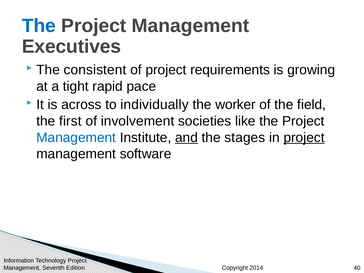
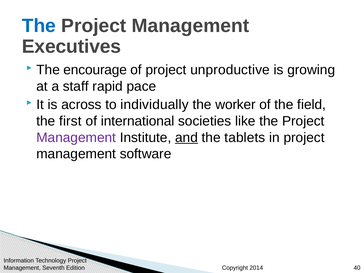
consistent: consistent -> encourage (95, 70)
requirements: requirements -> unproductive (230, 70)
tight: tight -> staff (76, 86)
involvement: involvement -> international (138, 121)
Management colour: blue -> purple (76, 138)
stages: stages -> tablets (245, 138)
project underline: present -> none (304, 138)
